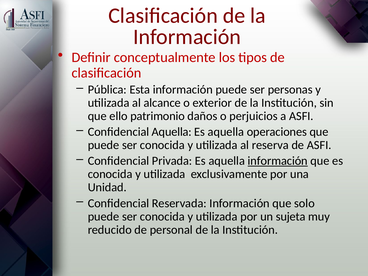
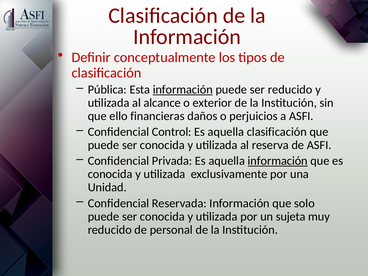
información underline: none -> present (183, 90)
ser personas: personas -> reducido (290, 90)
patrimonio: patrimonio -> financieras (158, 116)
Confidencial Aquella: Aquella -> Control (172, 132)
aquella operaciones: operaciones -> clasificación (277, 132)
